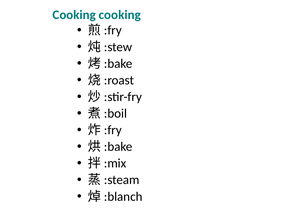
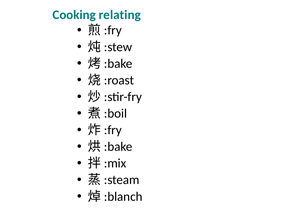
Cooking cooking: cooking -> relating (120, 15)
